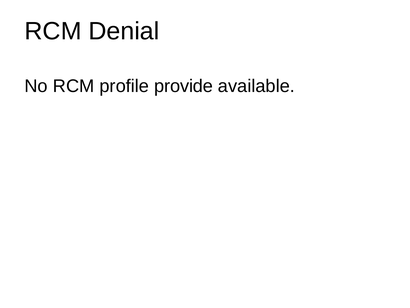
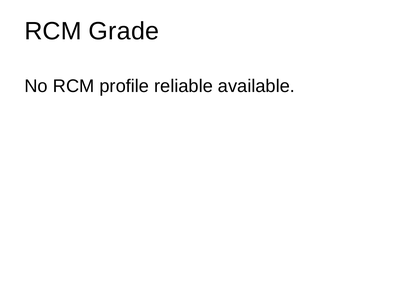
Denial: Denial -> Grade (124, 31)
provide: provide -> reliable (184, 86)
